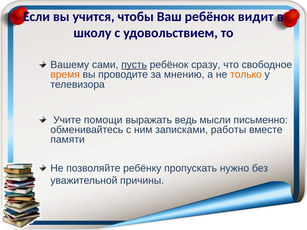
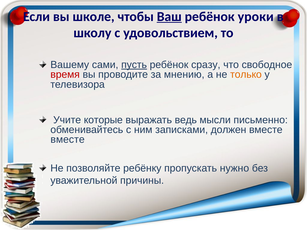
учится: учится -> школе (94, 17)
Ваш underline: none -> present (169, 17)
видит: видит -> уроки (256, 17)
время colour: orange -> red (65, 75)
помощи: помощи -> которые (103, 120)
работы: работы -> должен (229, 130)
памяти: памяти -> вместе (68, 140)
